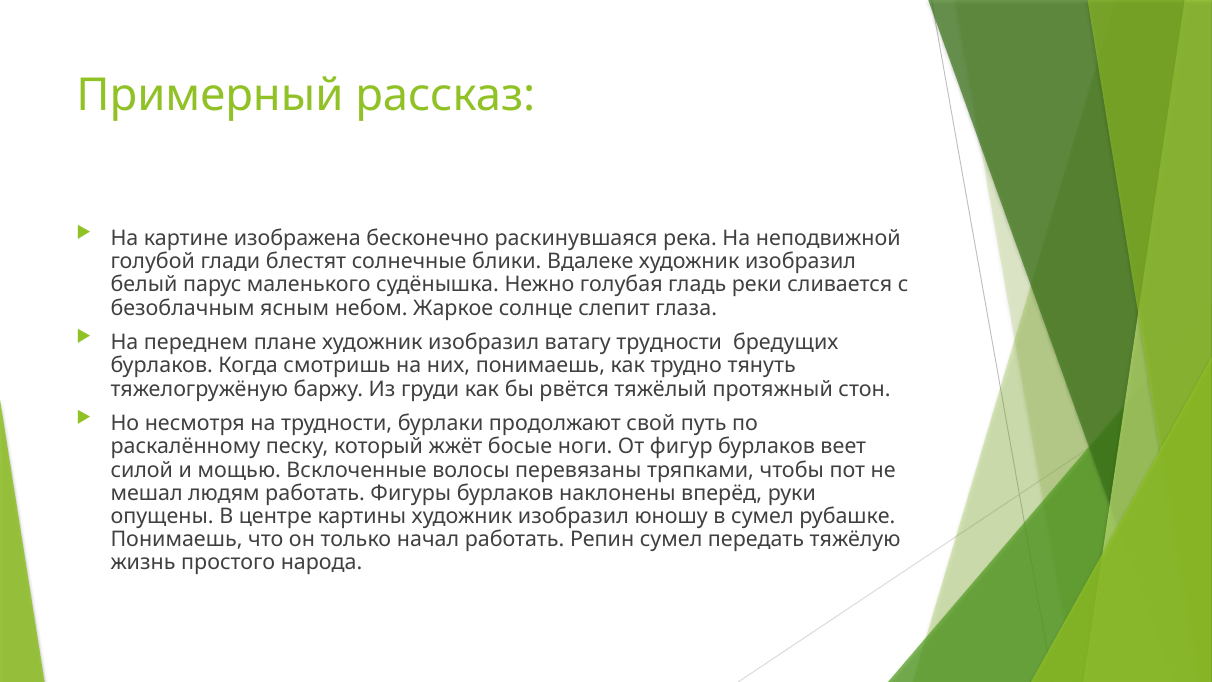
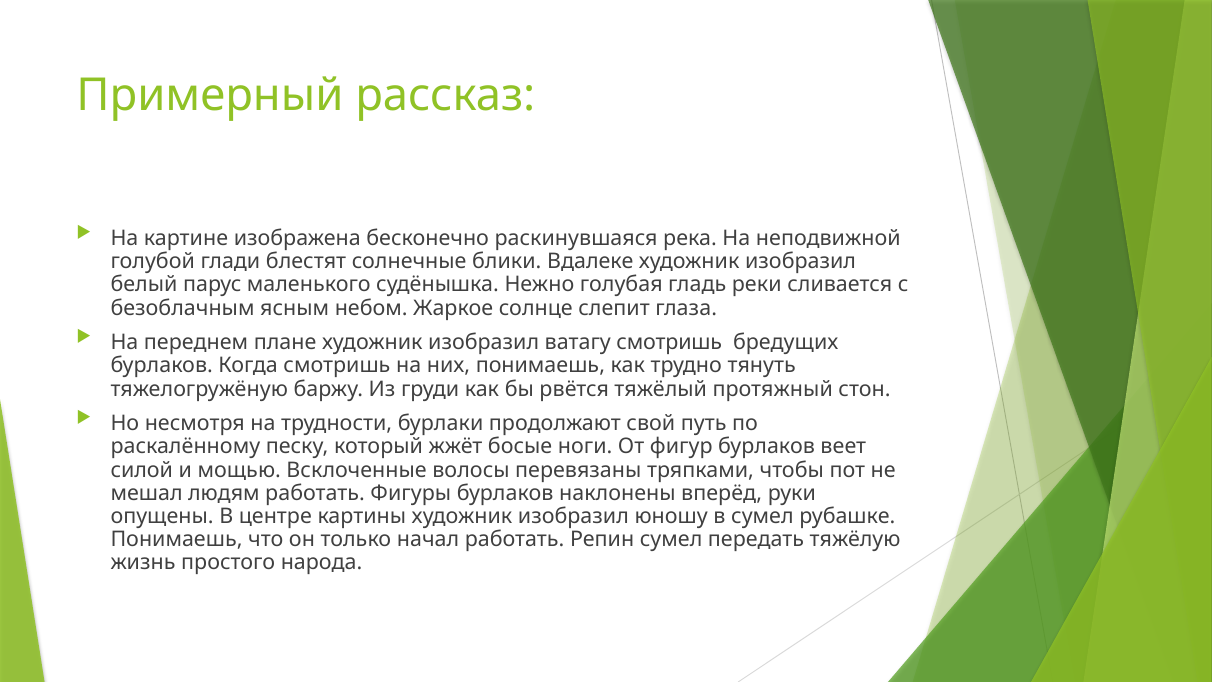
ватагу трудности: трудности -> смотришь (669, 342)
